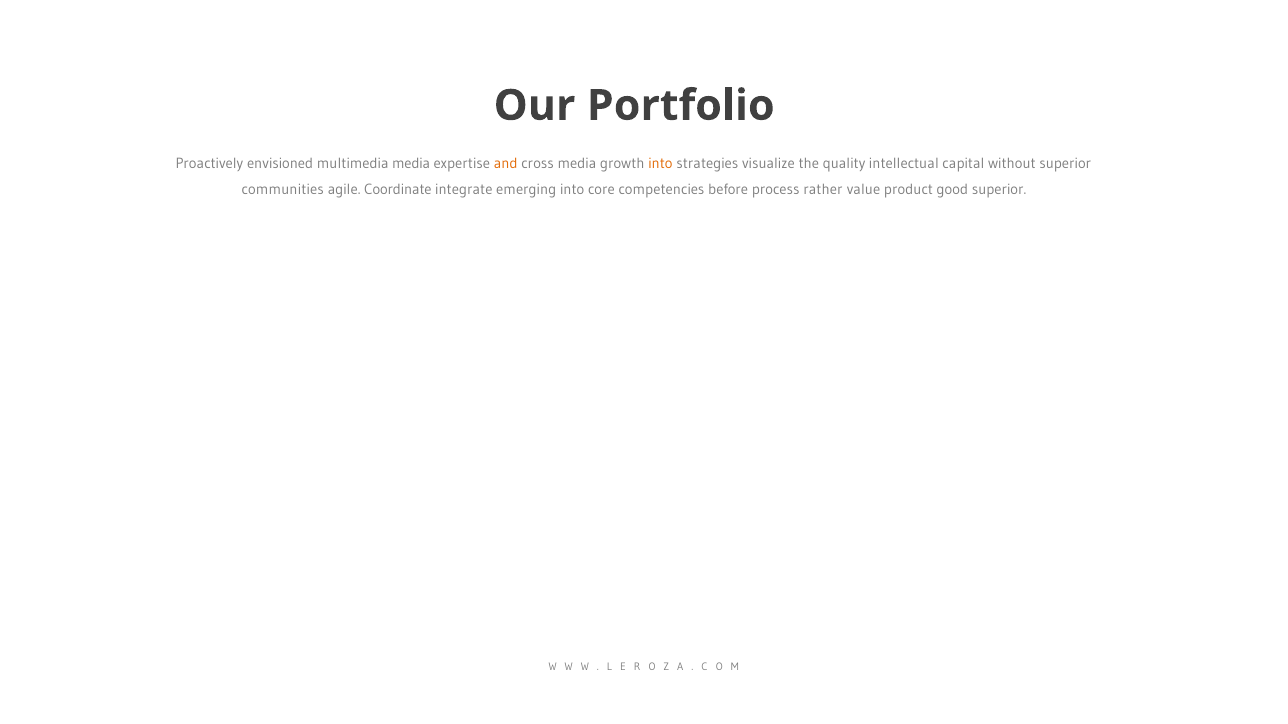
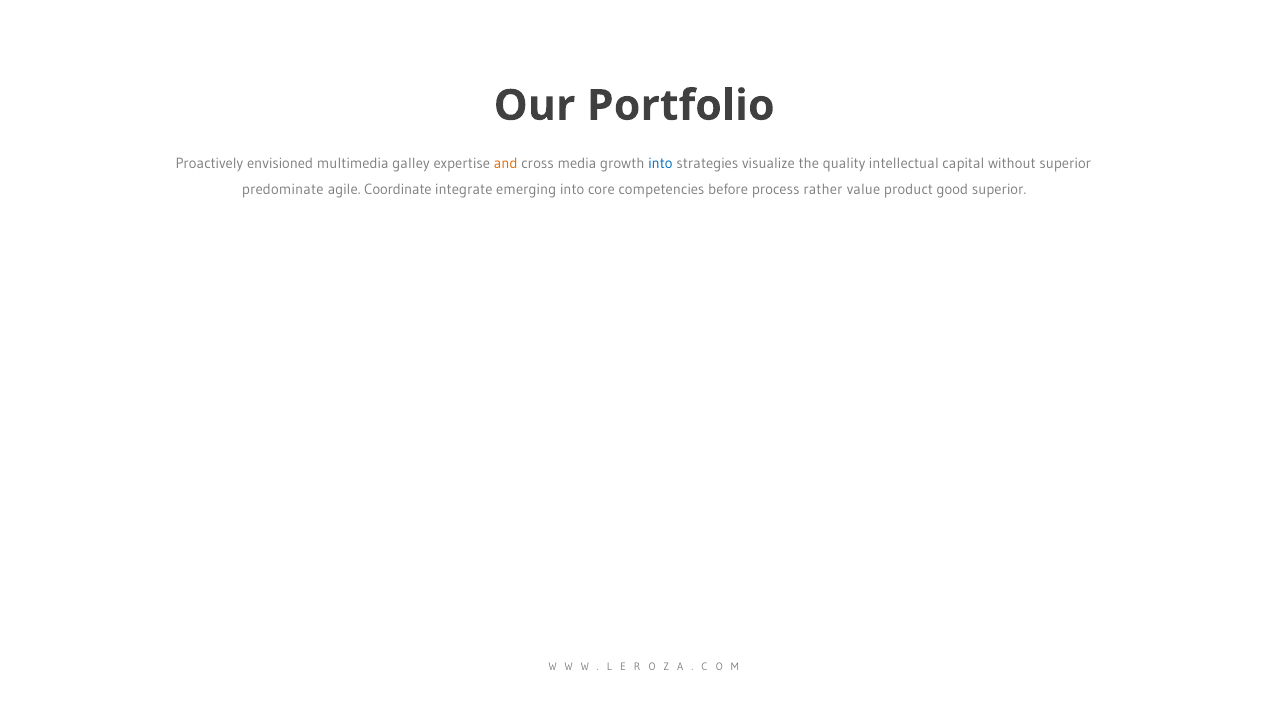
multimedia media: media -> galley (411, 164)
into colour: orange -> blue (660, 164)
communities: communities -> predominate (283, 190)
